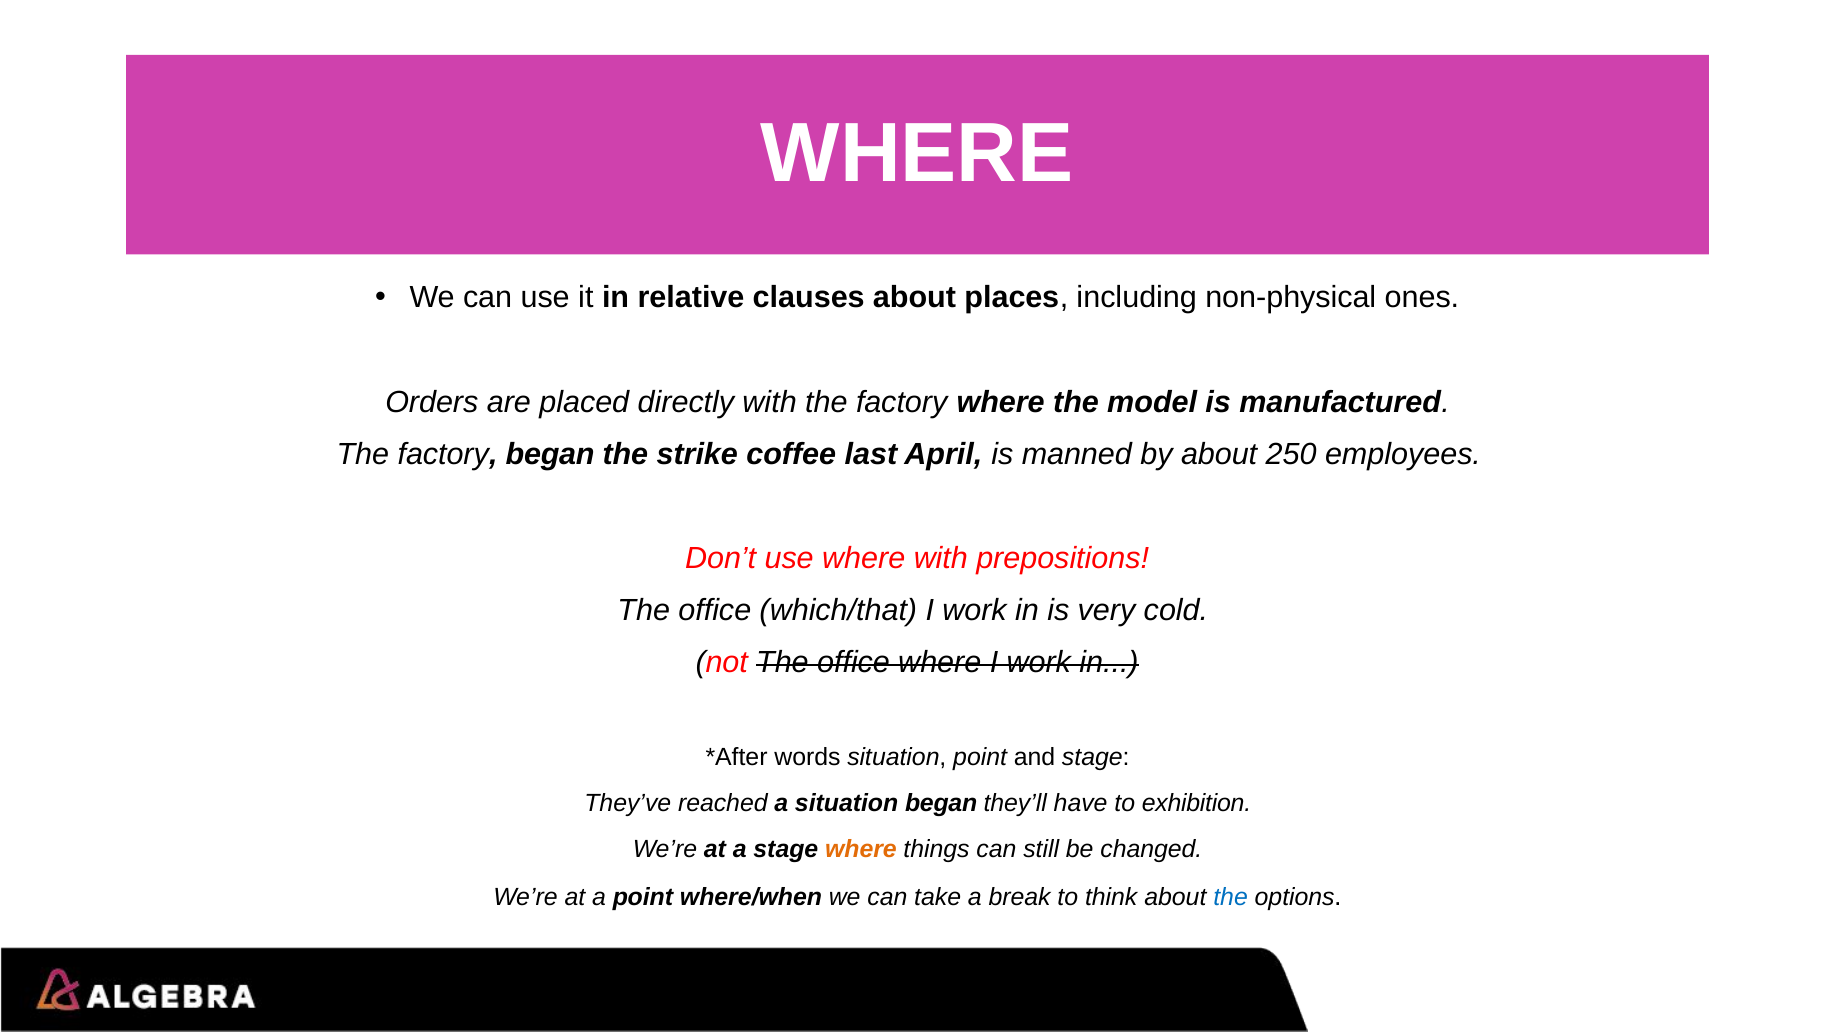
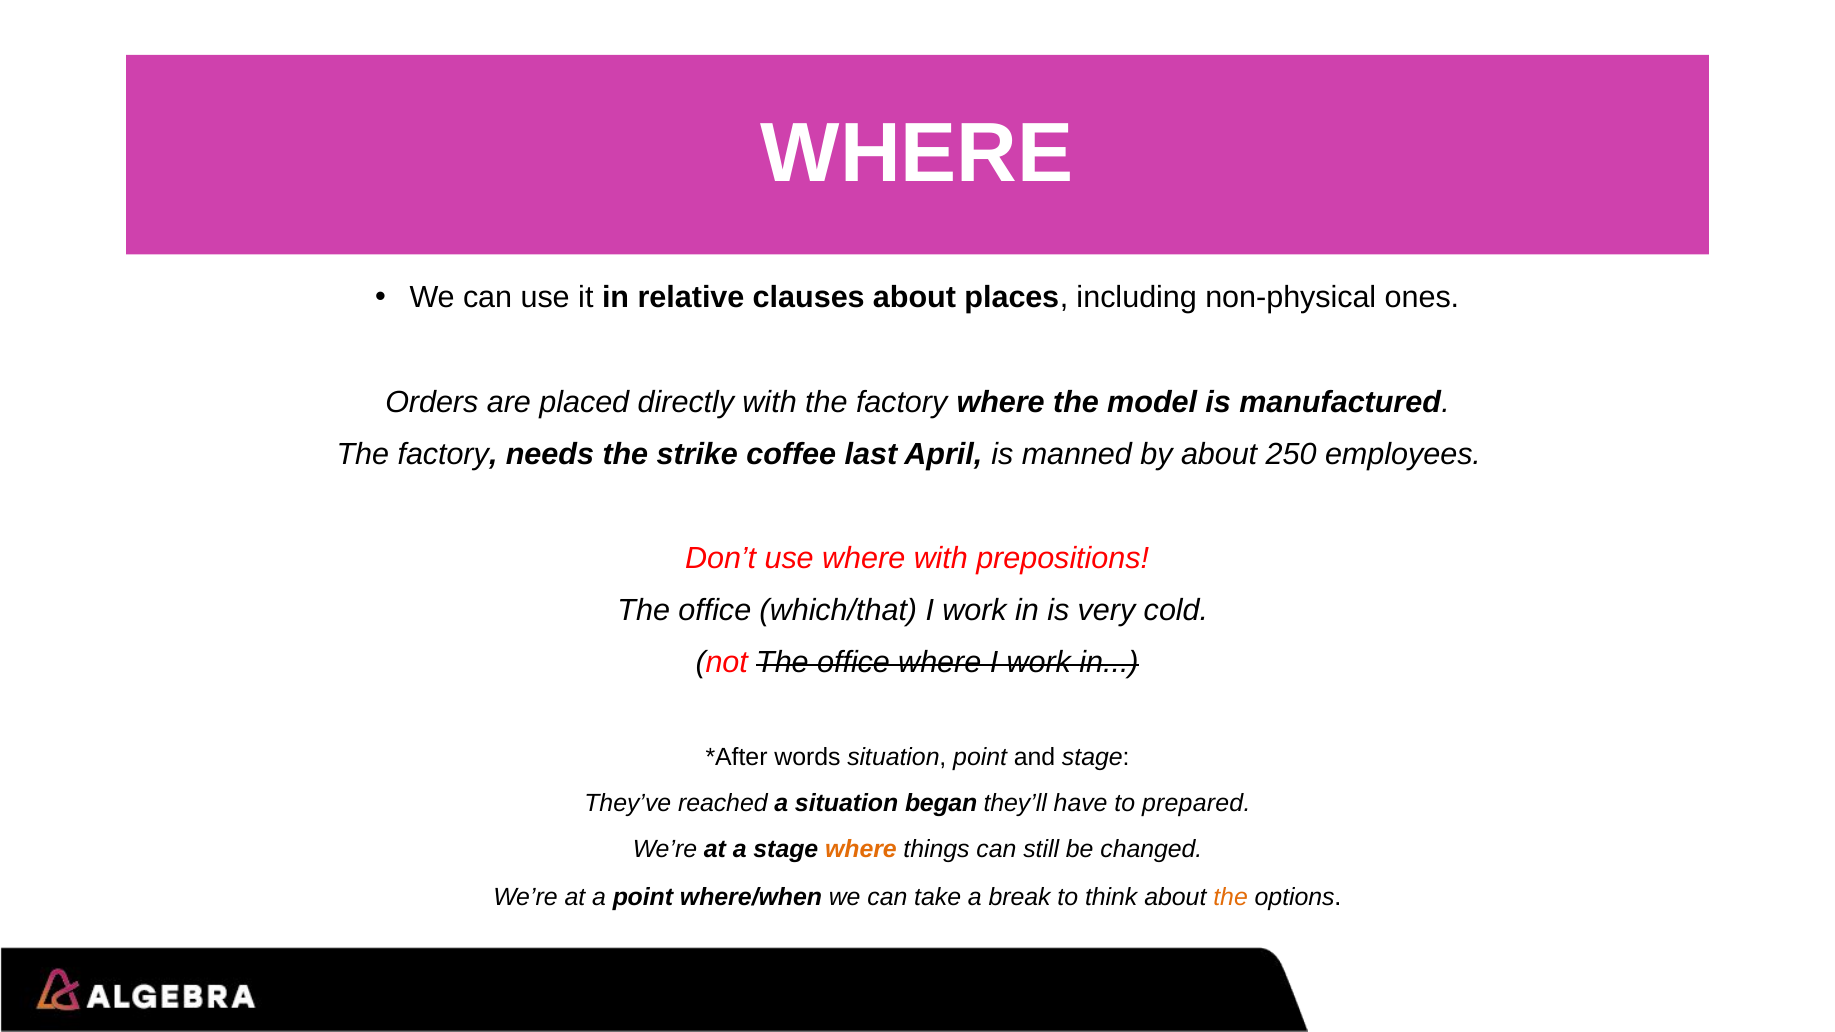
factory began: began -> needs (550, 454)
exhibition: exhibition -> prepared (1196, 804)
the colour: blue -> orange (1231, 898)
